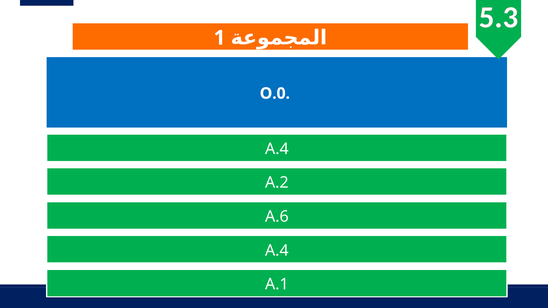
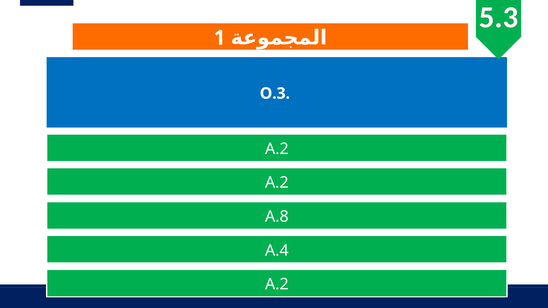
O.0: O.0 -> O.3 (275, 94)
A.4: A.4 -> A.2 (277, 149)
A.6: A.6 -> A.8 (277, 217)
A.1: A.1 -> A.2 (277, 285)
